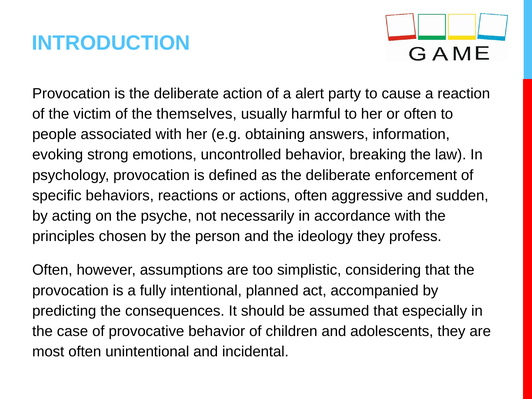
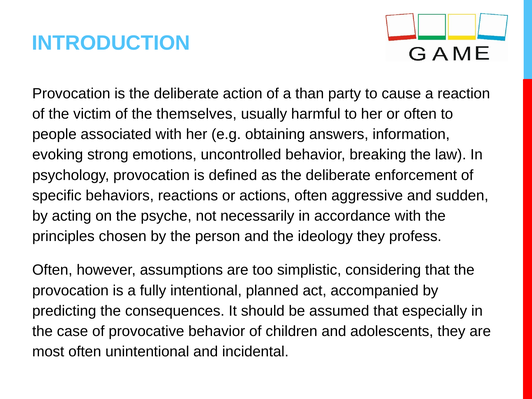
alert: alert -> than (310, 94)
